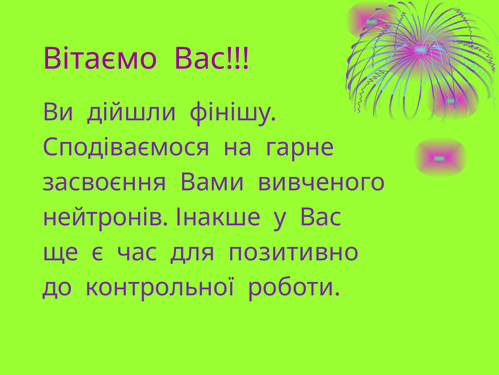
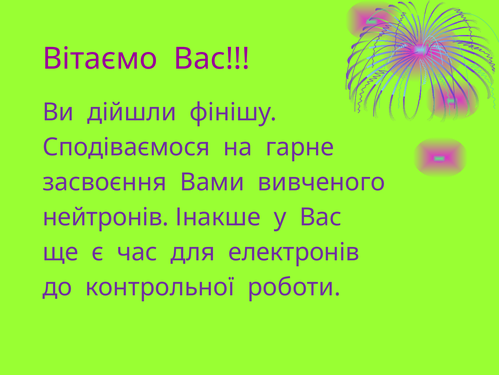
позитивно: позитивно -> електронів (294, 252)
